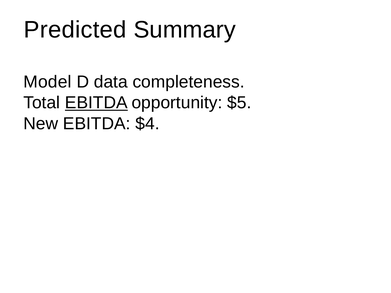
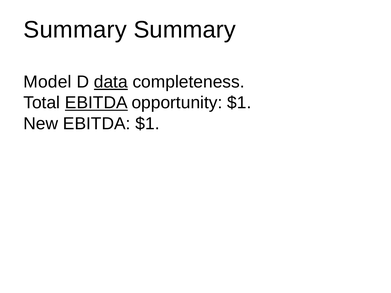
Predicted: Predicted -> Summary (75, 30)
data underline: none -> present (111, 82)
opportunity $5: $5 -> $1 (239, 103)
EBITDA $4: $4 -> $1 (148, 124)
